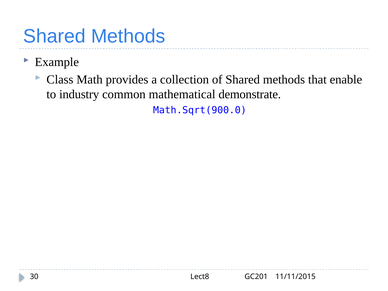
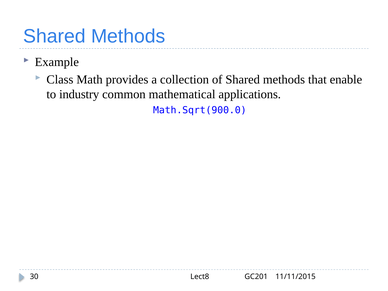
demonstrate: demonstrate -> applications (250, 94)
